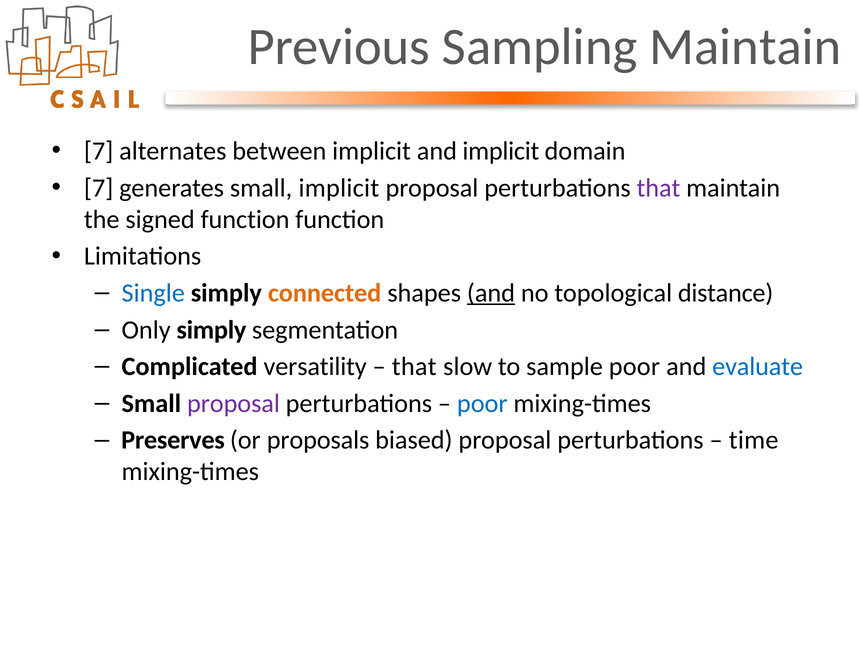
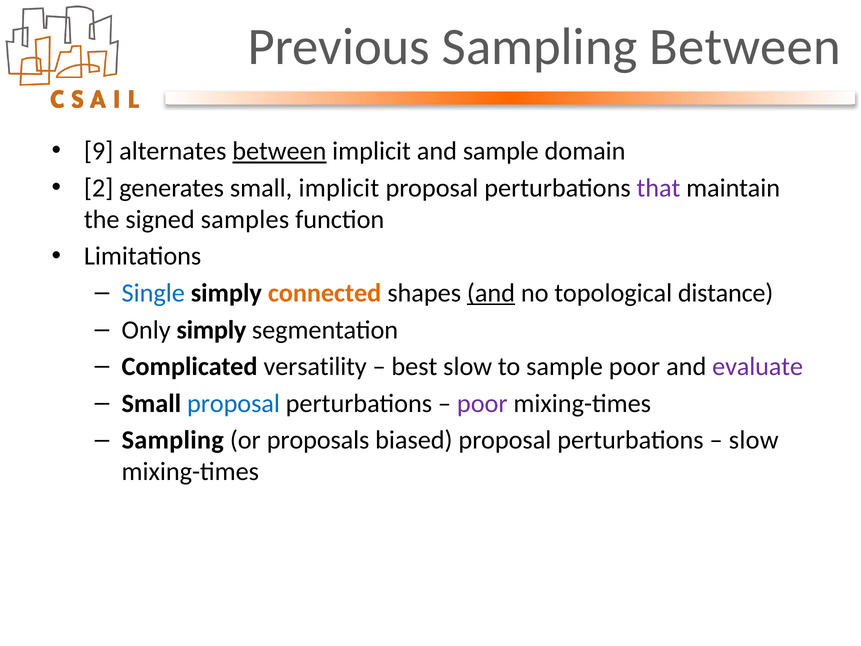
Sampling Maintain: Maintain -> Between (745, 47)
7: 7 -> 9 (99, 151)
between underline: none -> present (279, 151)
and implicit: implicit -> sample (501, 151)
7: 7 -> 2 (99, 188)
signed function: function -> samples (245, 219)
that: that -> best (414, 367)
evaluate colour: blue -> purple (758, 367)
proposal colour: purple -> blue (233, 403)
poor colour: blue -> purple (482, 403)
Preserves: Preserves -> Sampling (173, 440)
time: time -> slow (754, 440)
